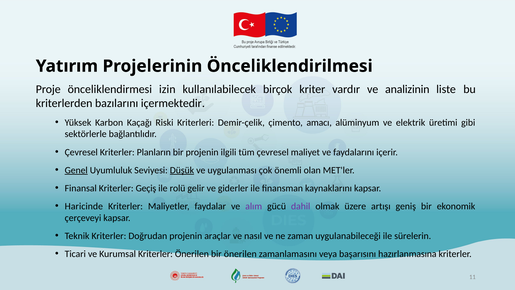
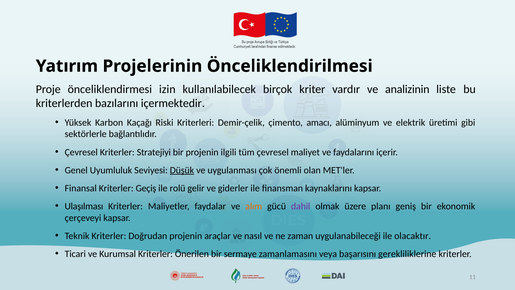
Planların: Planların -> Stratejiyi (154, 152)
Genel underline: present -> none (76, 170)
Haricinde: Haricinde -> Ulaşılması (84, 206)
alım colour: purple -> orange (254, 206)
artışı: artışı -> planı (381, 206)
sürelerin: sürelerin -> olacaktır (413, 236)
bir önerilen: önerilen -> sermaye (240, 254)
hazırlanmasına: hazırlanmasına -> gerekliliklerine (407, 254)
